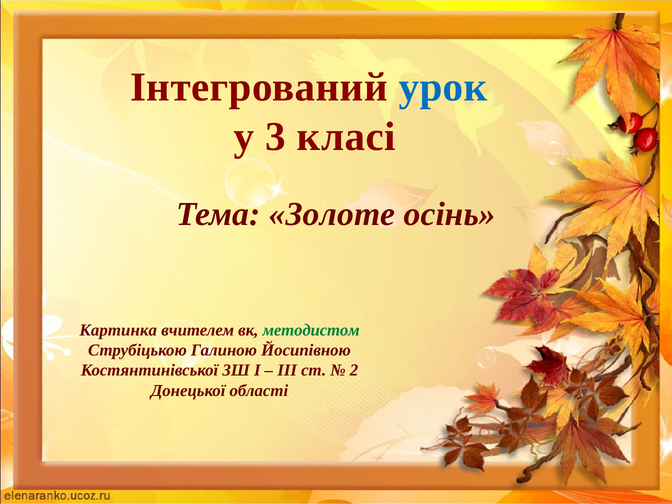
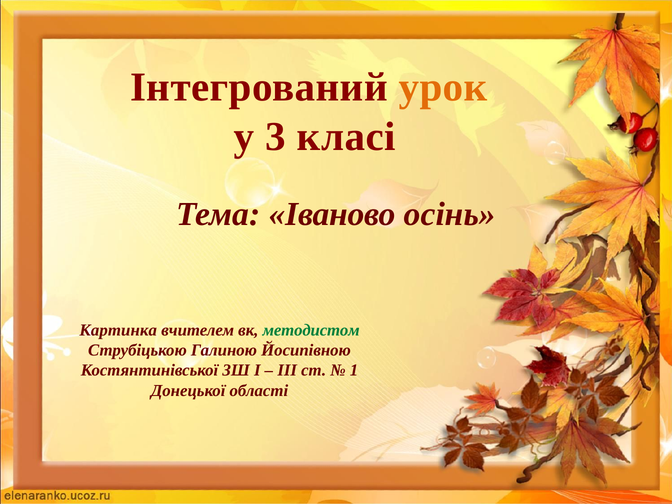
урок colour: blue -> orange (443, 87)
Золоте: Золоте -> Іваново (332, 214)
2: 2 -> 1 (354, 370)
